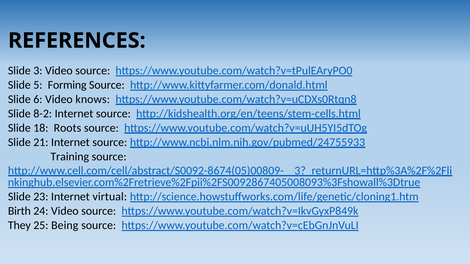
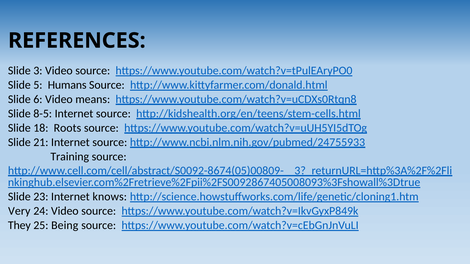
Forming: Forming -> Humans (67, 85)
knows: knows -> means (93, 99)
8-2: 8-2 -> 8-5 (43, 114)
virtual: virtual -> knows (110, 197)
Birth: Birth -> Very (19, 211)
